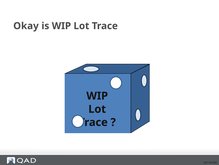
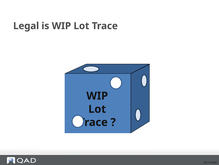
Okay: Okay -> Legal (26, 26)
